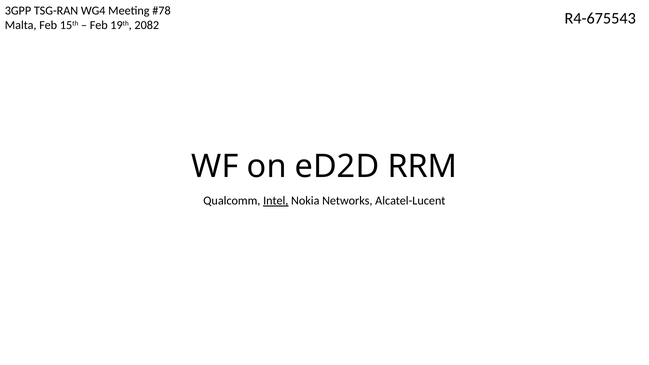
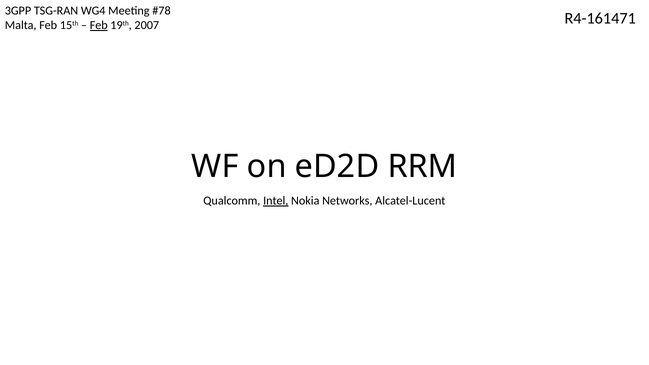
R4-675543: R4-675543 -> R4-161471 (600, 18)
Feb underline: none -> present (99, 25)
2082: 2082 -> 2007 (147, 25)
